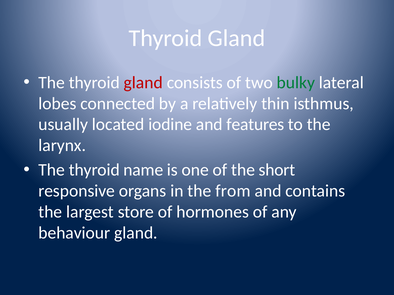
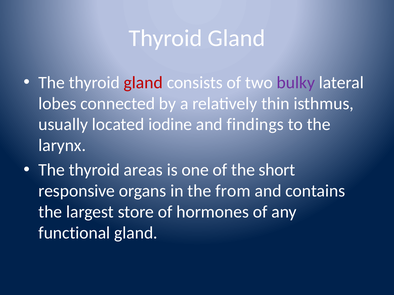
bulky colour: green -> purple (296, 83)
features: features -> findings (255, 125)
name: name -> areas (143, 170)
behaviour: behaviour -> functional (74, 233)
